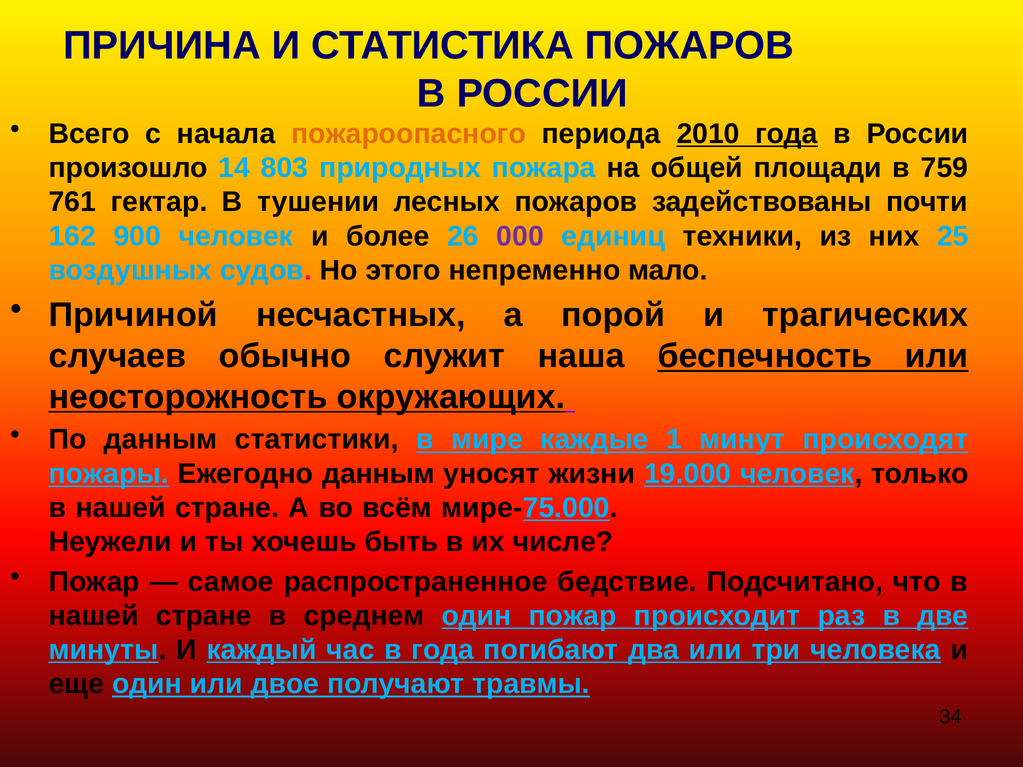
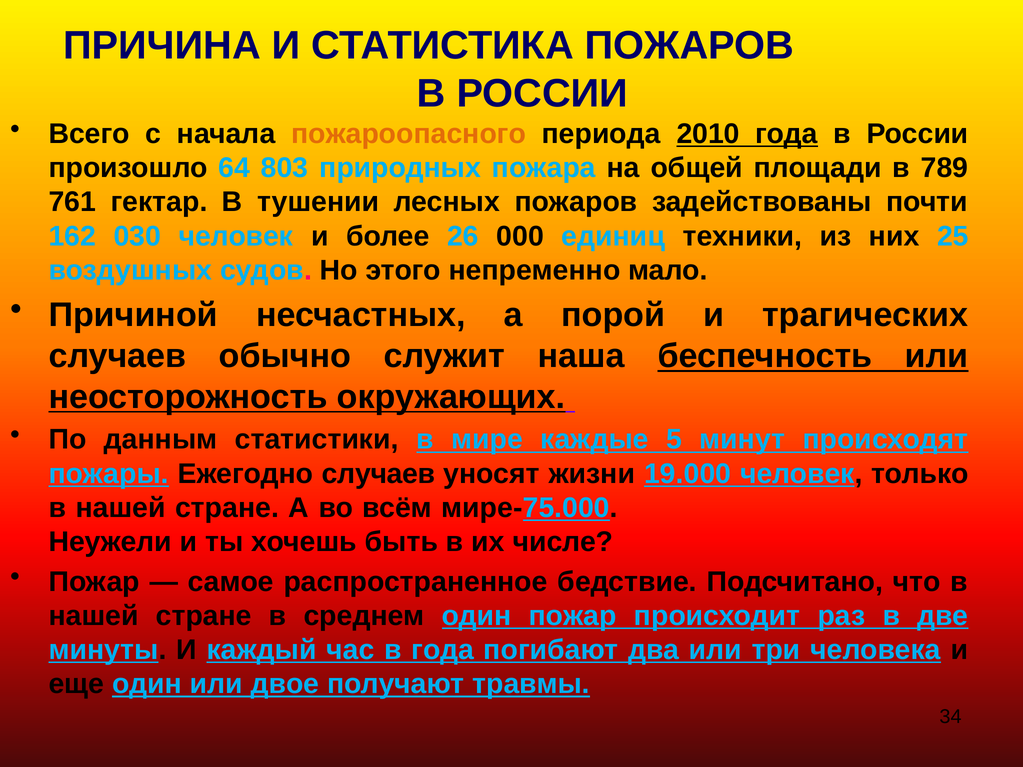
14: 14 -> 64 (234, 168)
759: 759 -> 789 (944, 168)
900: 900 -> 030 (137, 236)
000 colour: purple -> black (520, 236)
1: 1 -> 5 (674, 440)
Ежегодно данным: данным -> случаев (379, 474)
